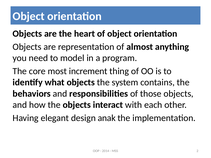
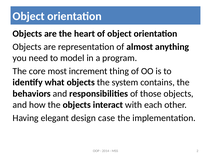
anak: anak -> case (107, 118)
